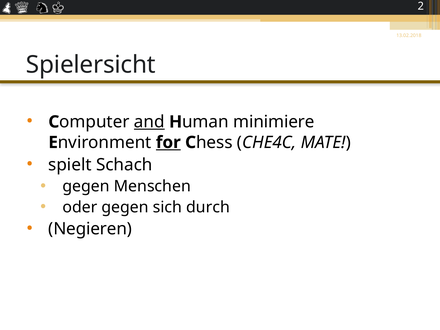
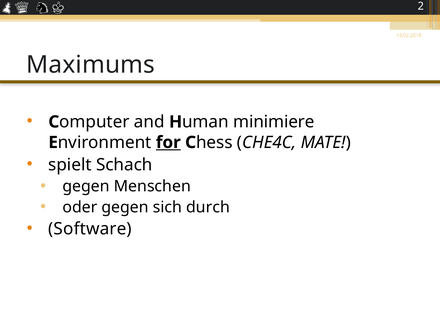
Spielersicht: Spielersicht -> Maximums (91, 65)
and underline: present -> none (149, 122)
Negieren: Negieren -> Software (90, 229)
